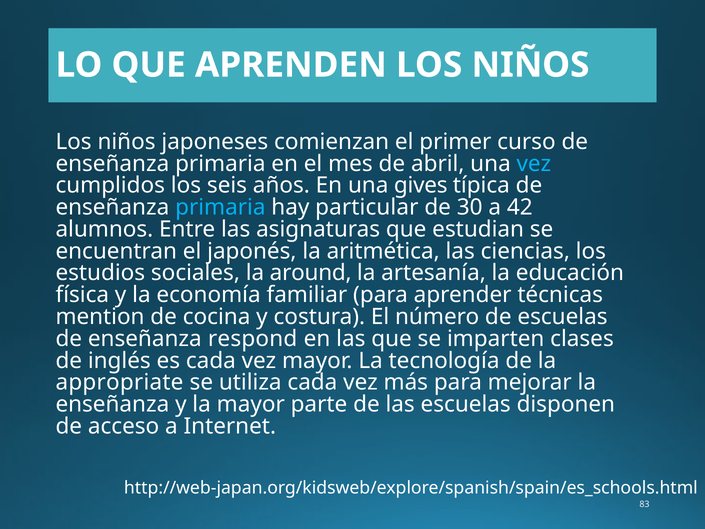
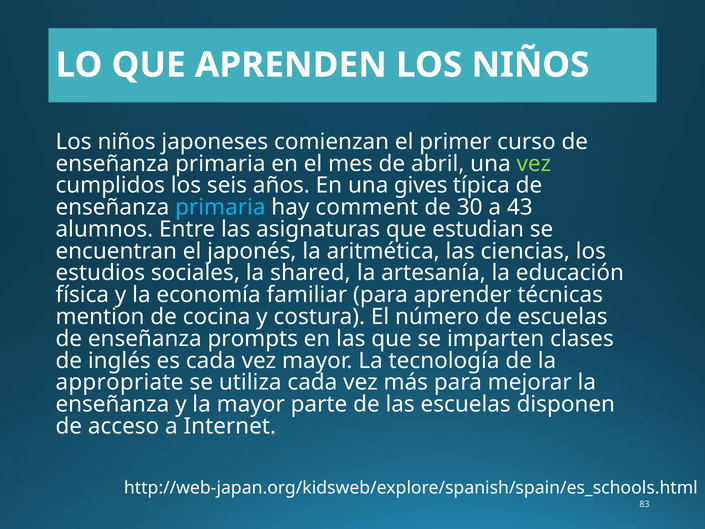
vez colour: light blue -> light green (534, 164)
particular: particular -> comment (367, 207)
42: 42 -> 43 (520, 207)
around: around -> shared (310, 273)
respond: respond -> prompts (253, 339)
